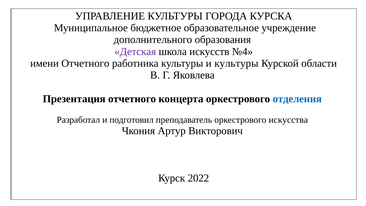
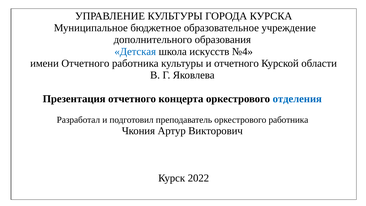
Детская colour: purple -> blue (135, 51)
и культуры: культуры -> отчетного (236, 63)
оркестрового искусства: искусства -> работника (288, 120)
